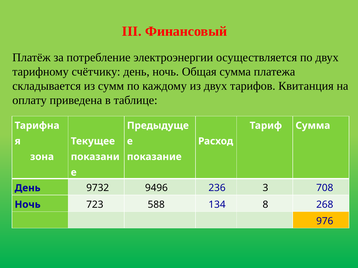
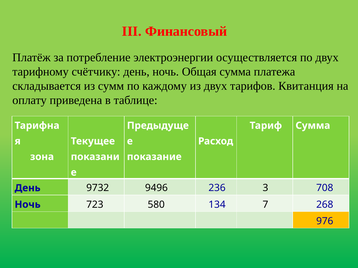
588: 588 -> 580 (156, 205)
8: 8 -> 7 (265, 205)
